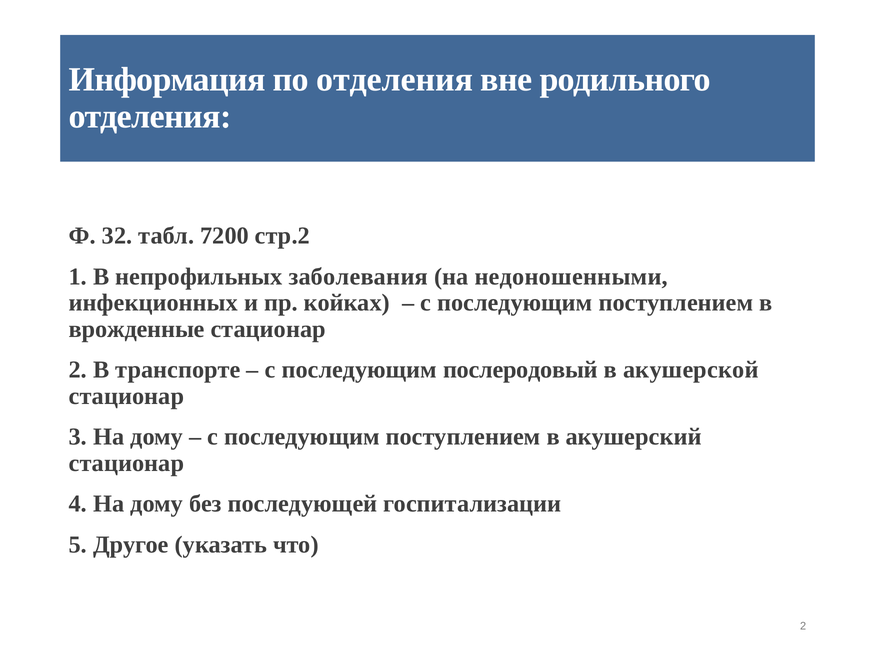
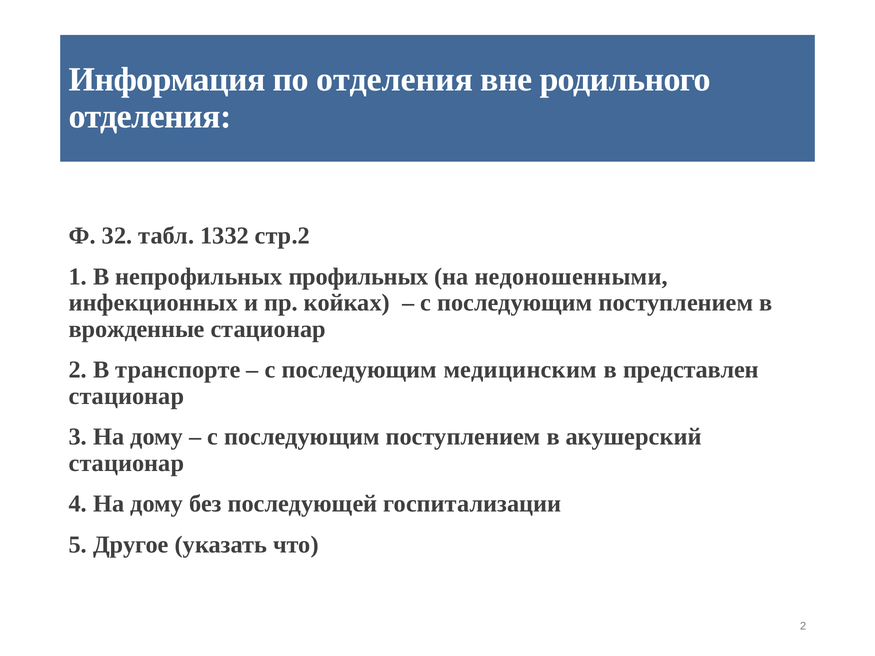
7200: 7200 -> 1332 (225, 236)
заболевания: заболевания -> профильных (359, 277)
послеродовый: послеродовый -> медицинским (520, 370)
акушерской: акушерской -> представлен (691, 370)
